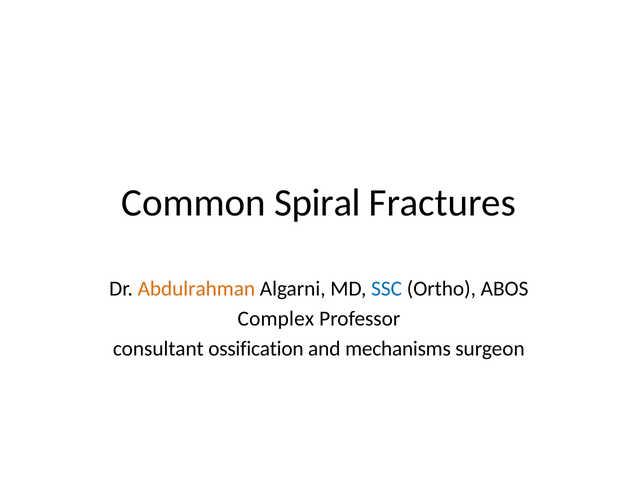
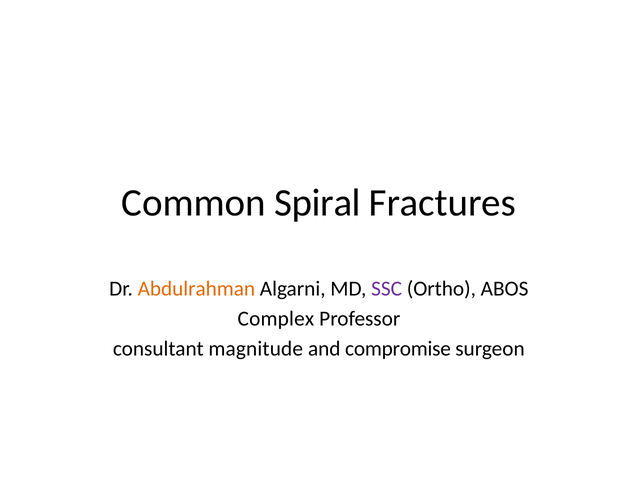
SSC colour: blue -> purple (387, 289)
ossification: ossification -> magnitude (256, 348)
mechanisms: mechanisms -> compromise (398, 348)
